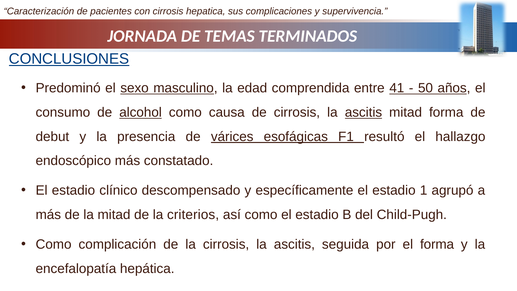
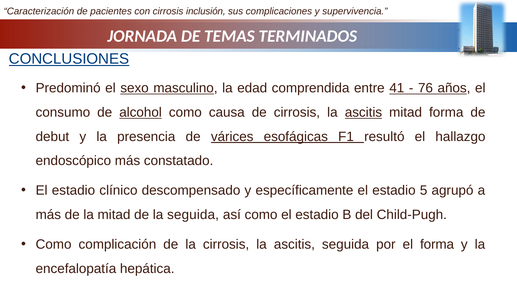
hepatica: hepatica -> inclusión (206, 11)
50: 50 -> 76 (425, 88)
1: 1 -> 5 (424, 190)
la criterios: criterios -> seguida (193, 215)
